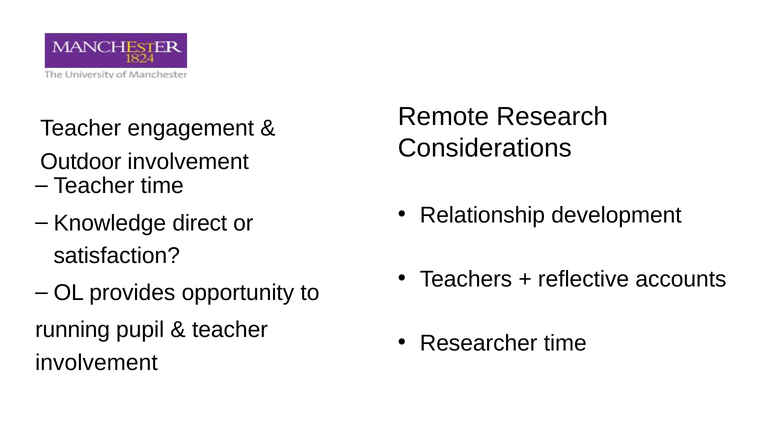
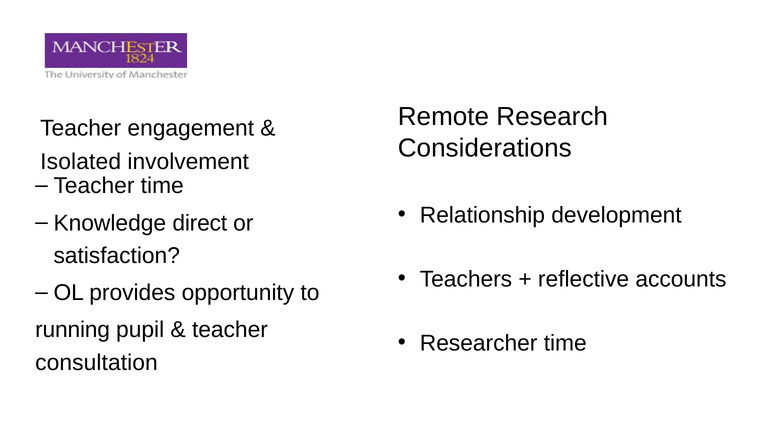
Outdoor: Outdoor -> Isolated (81, 161)
involvement: involvement -> consultation (96, 363)
